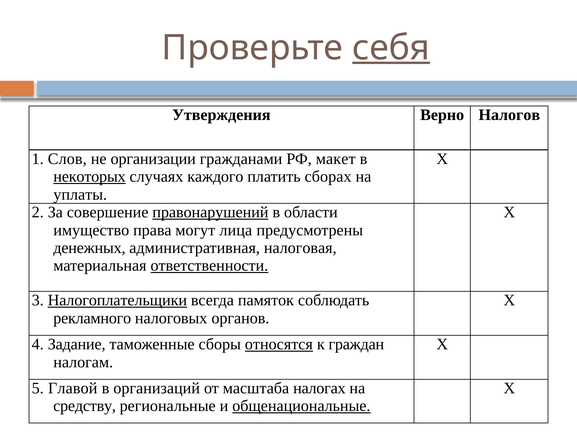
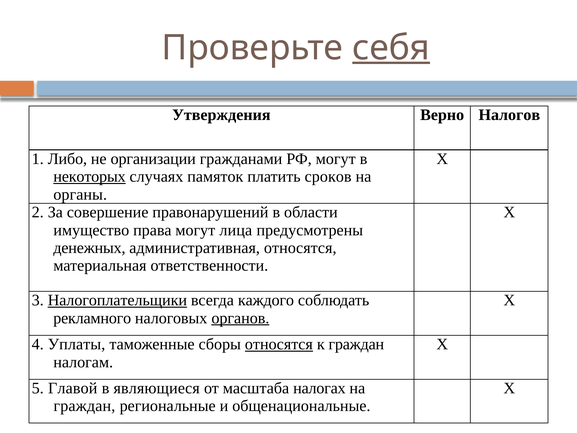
Слов: Слов -> Либо (67, 159)
РФ макет: макет -> могут (336, 159)
каждого: каждого -> памяток (215, 177)
сборах: сборах -> сроков (328, 177)
уплаты: уплаты -> органы (80, 194)
правонарушений underline: present -> none (210, 212)
административная налоговая: налоговая -> относятся (300, 248)
ответственности underline: present -> none (209, 266)
памяток: памяток -> каждого (266, 300)
органов underline: none -> present (240, 318)
Задание: Задание -> Уплаты (77, 344)
организаций: организаций -> являющиеся (157, 388)
средству: средству -> граждан (84, 406)
общенациональные underline: present -> none (301, 406)
